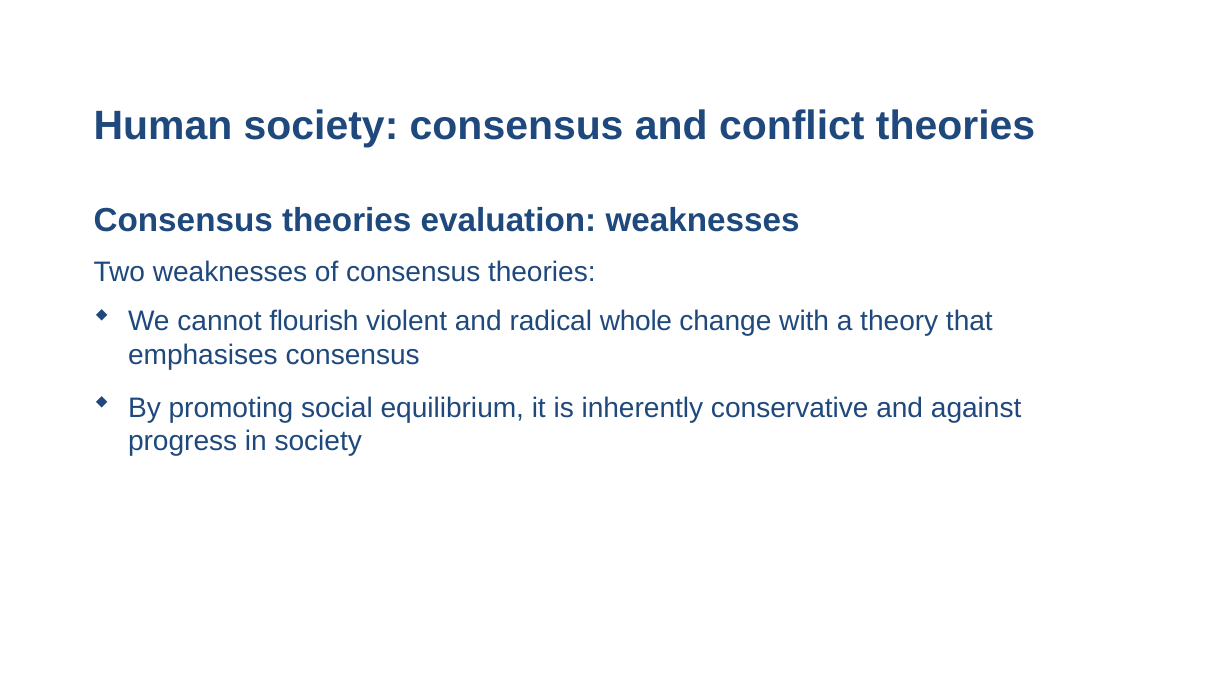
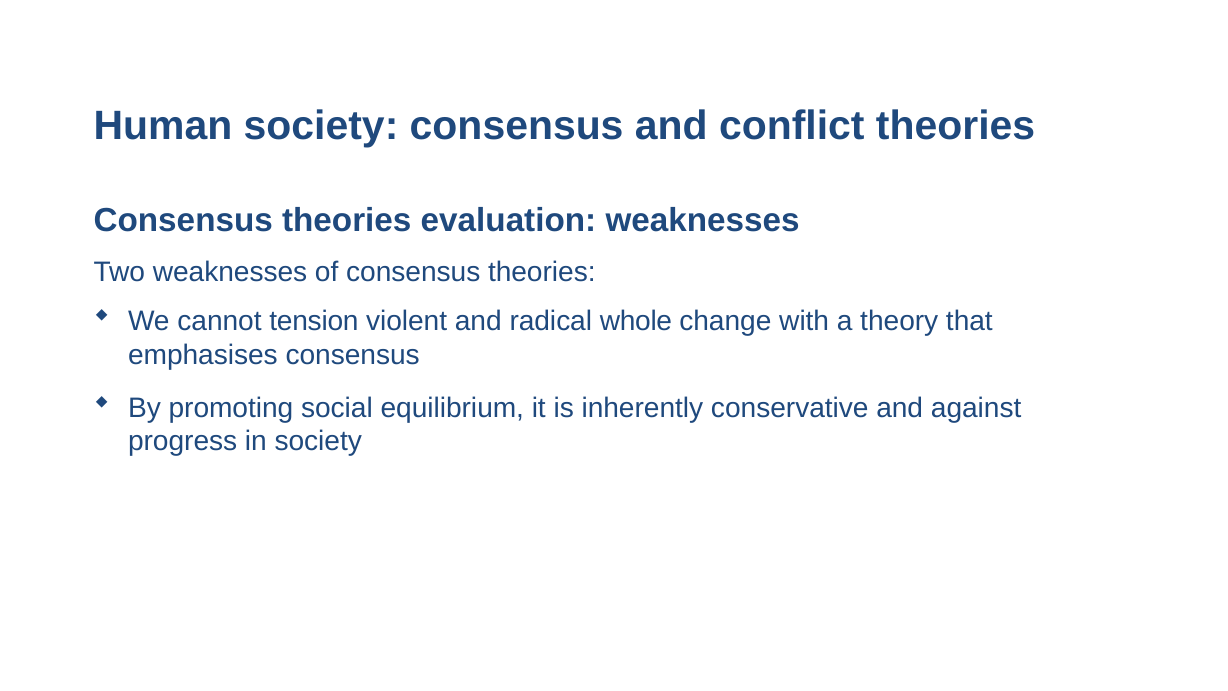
flourish: flourish -> tension (314, 321)
